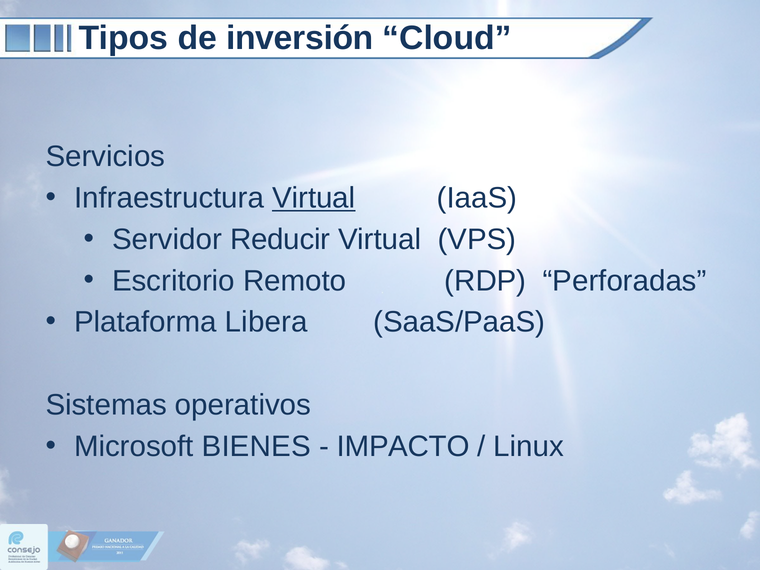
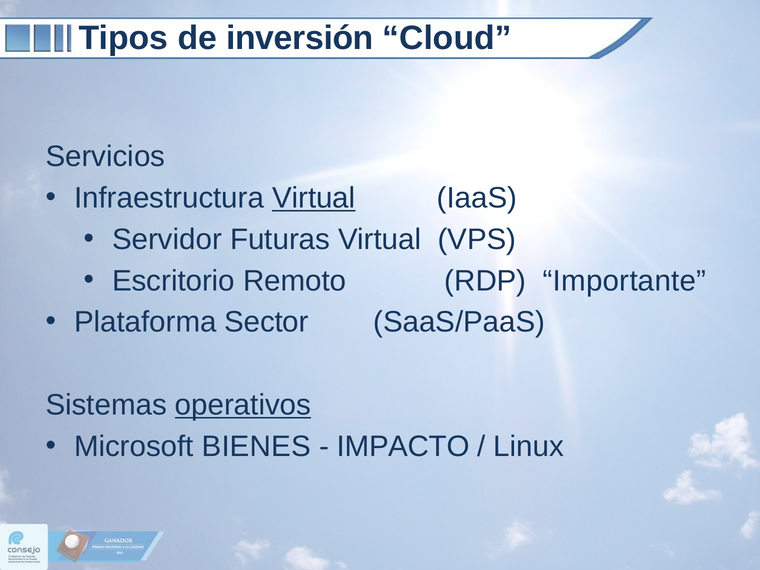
Reducir: Reducir -> Futuras (280, 239)
Perforadas: Perforadas -> Importante (624, 281)
Libera: Libera -> Sector (266, 322)
operativos underline: none -> present (243, 405)
